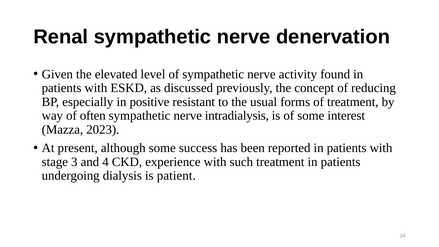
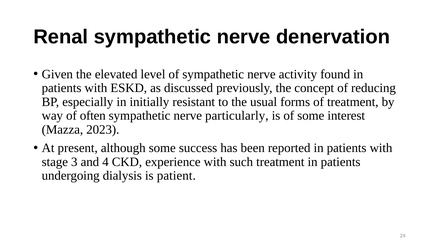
positive: positive -> initially (149, 102)
intradialysis: intradialysis -> particularly (237, 116)
